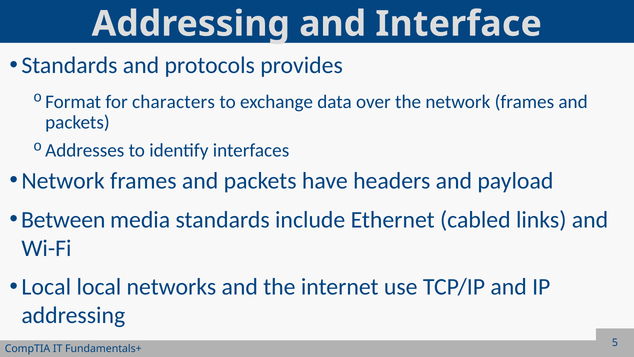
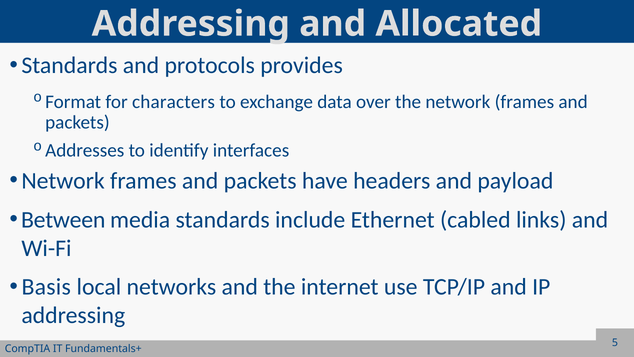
Interface: Interface -> Allocated (459, 24)
Local: Local -> Basis (46, 287)
